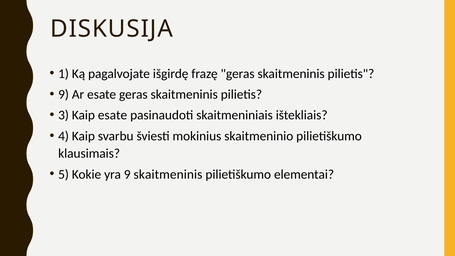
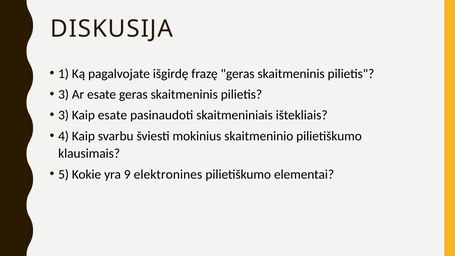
9: 9 -> 3 (64, 94)
9 skaitmeninis: skaitmeninis -> elektronines (168, 174)
